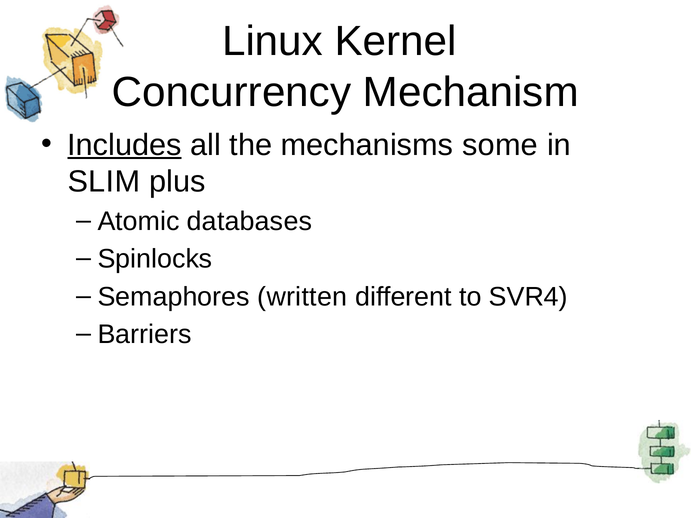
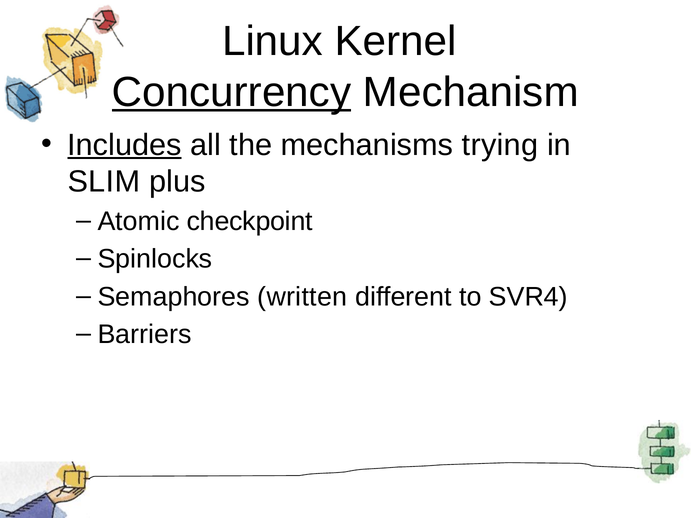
Concurrency underline: none -> present (232, 92)
some: some -> trying (500, 145)
databases: databases -> checkpoint (250, 222)
